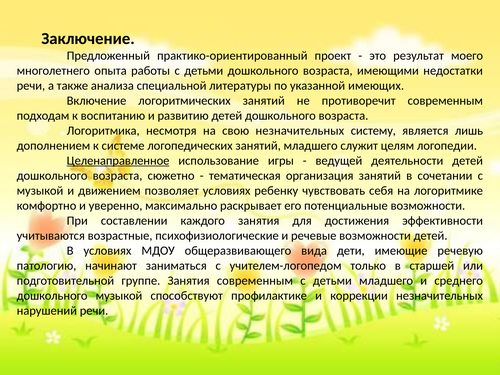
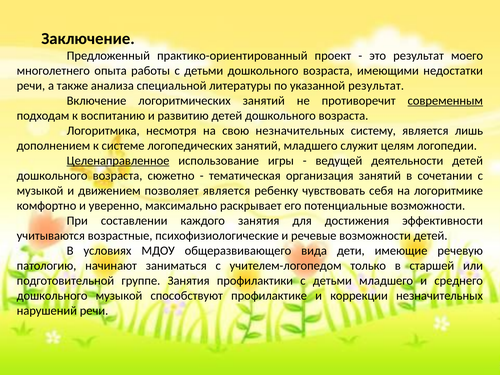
указанной имеющих: имеющих -> результат (376, 86)
современным underline: none -> present (445, 101)
позволяет условиях: условиях -> является (227, 191)
Занятия современным: современным -> профилактики (255, 281)
